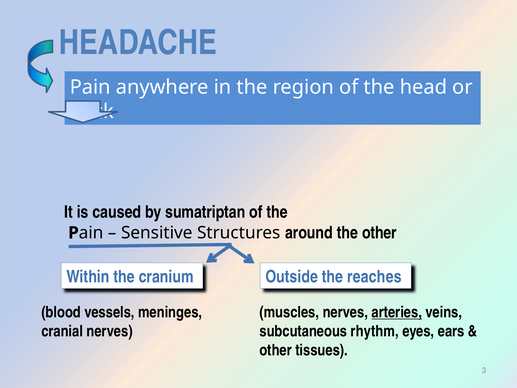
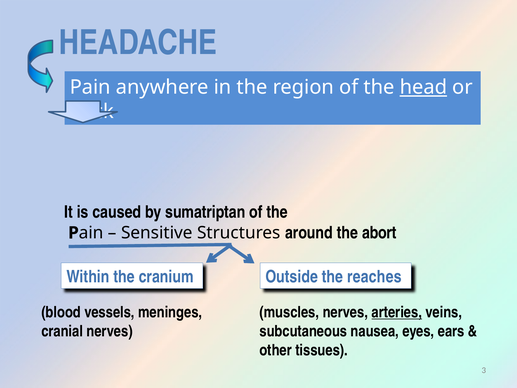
head underline: none -> present (423, 87)
the other: other -> abort (379, 233)
rhythm: rhythm -> nausea (375, 331)
